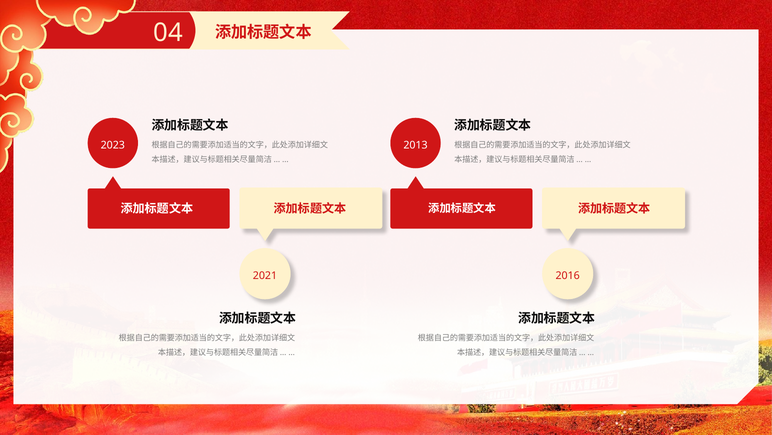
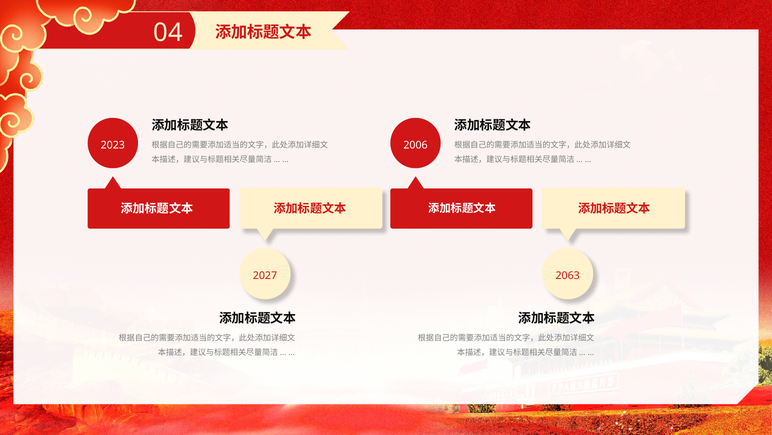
2013: 2013 -> 2006 (416, 145)
2021: 2021 -> 2027 (265, 275)
2016: 2016 -> 2063 (568, 275)
